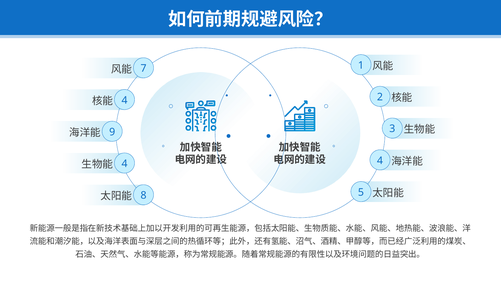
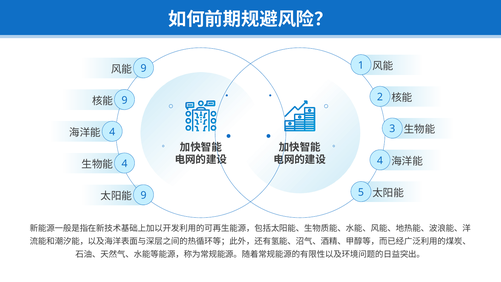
7: 7 -> 9 (144, 68)
4: 4 -> 9 (124, 100)
9: 9 -> 4 (112, 132)
8: 8 -> 9 (144, 195)
